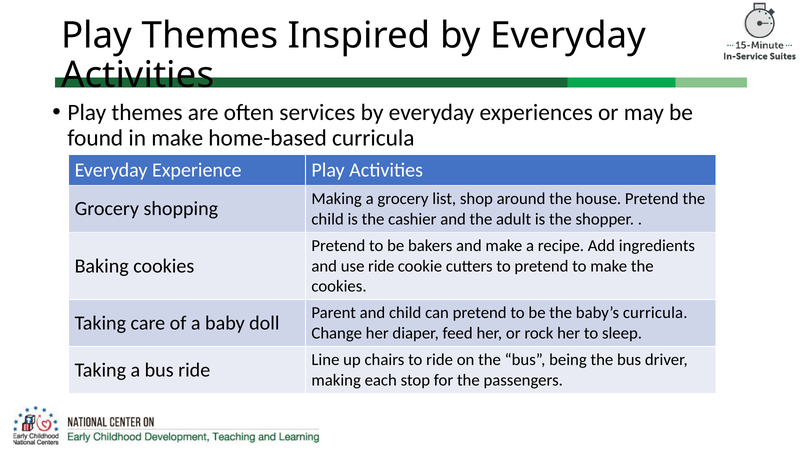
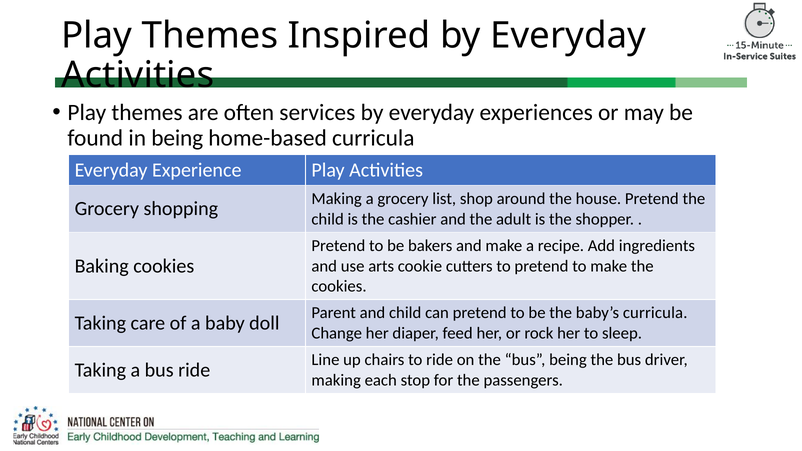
in make: make -> being (177, 138)
use ride: ride -> arts (381, 266)
